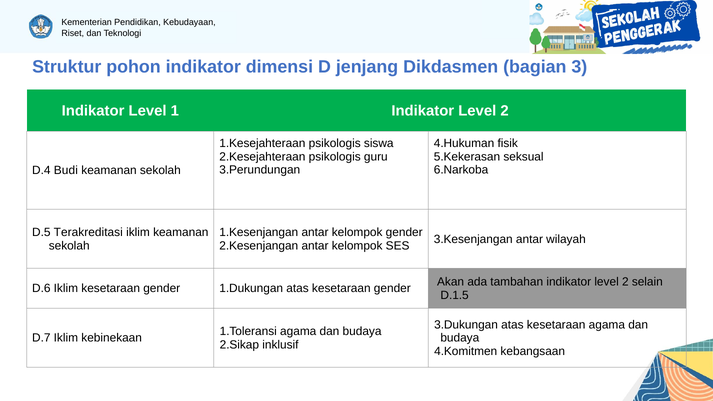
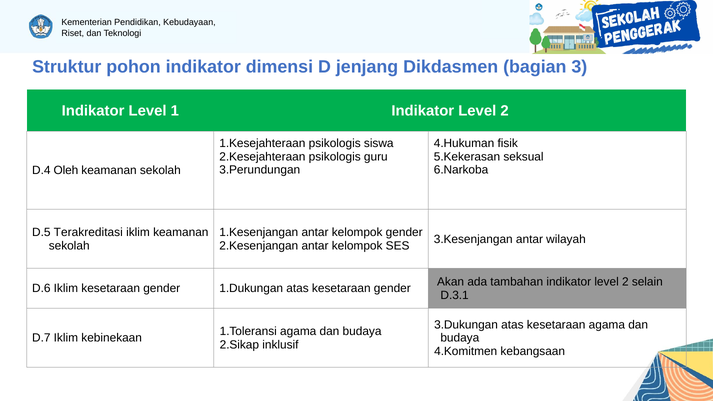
Budi: Budi -> Oleh (66, 171)
D.1.5: D.1.5 -> D.3.1 (455, 295)
